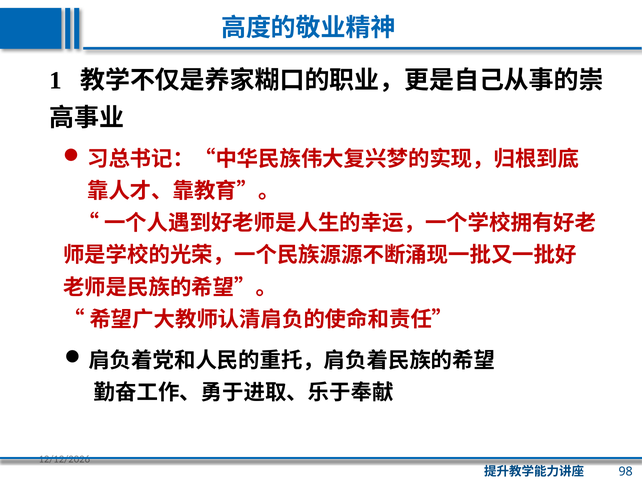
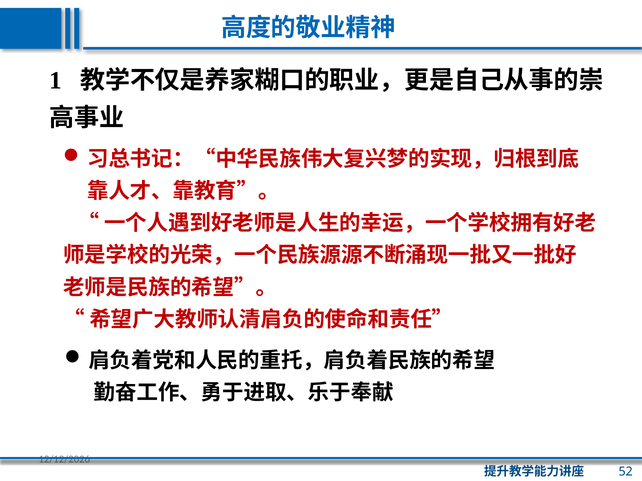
98: 98 -> 52 (626, 472)
